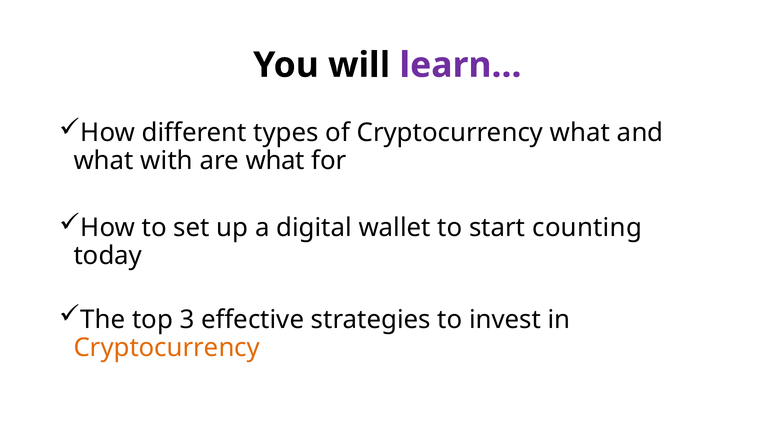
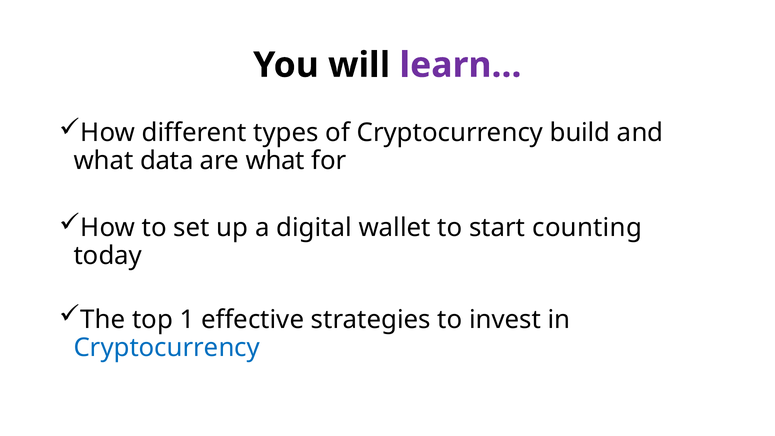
Cryptocurrency what: what -> build (580, 133)
with: with -> data (167, 161)
3: 3 -> 1 (187, 320)
Cryptocurrency colour: orange -> blue (167, 347)
